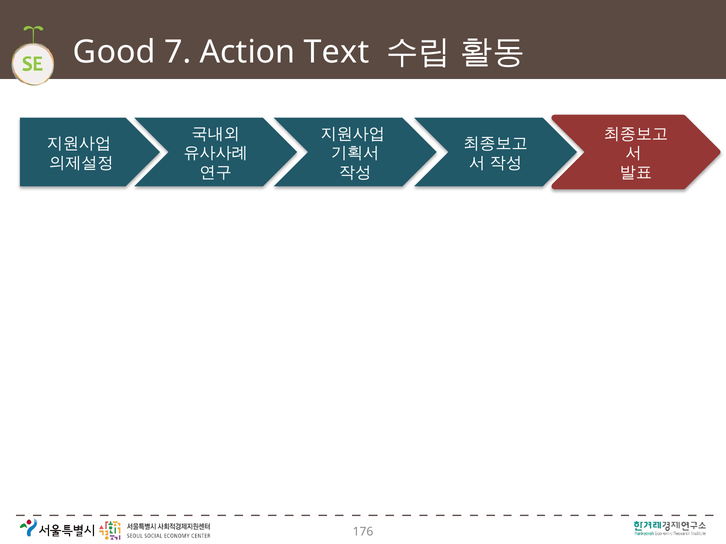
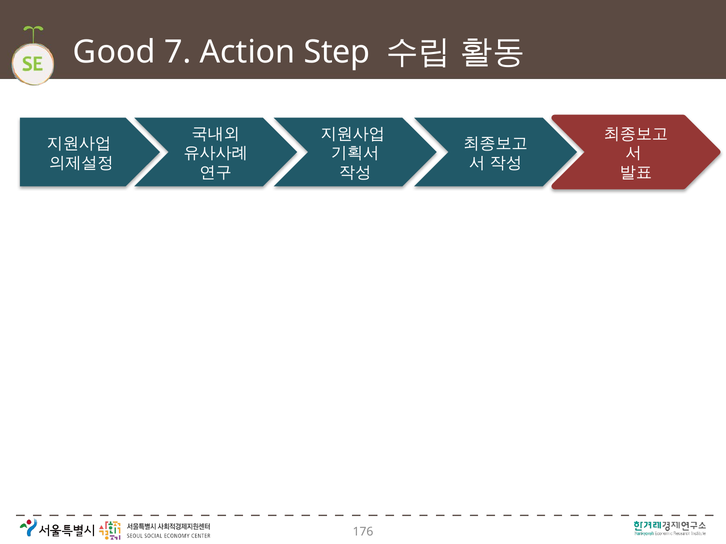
Text: Text -> Step (337, 52)
